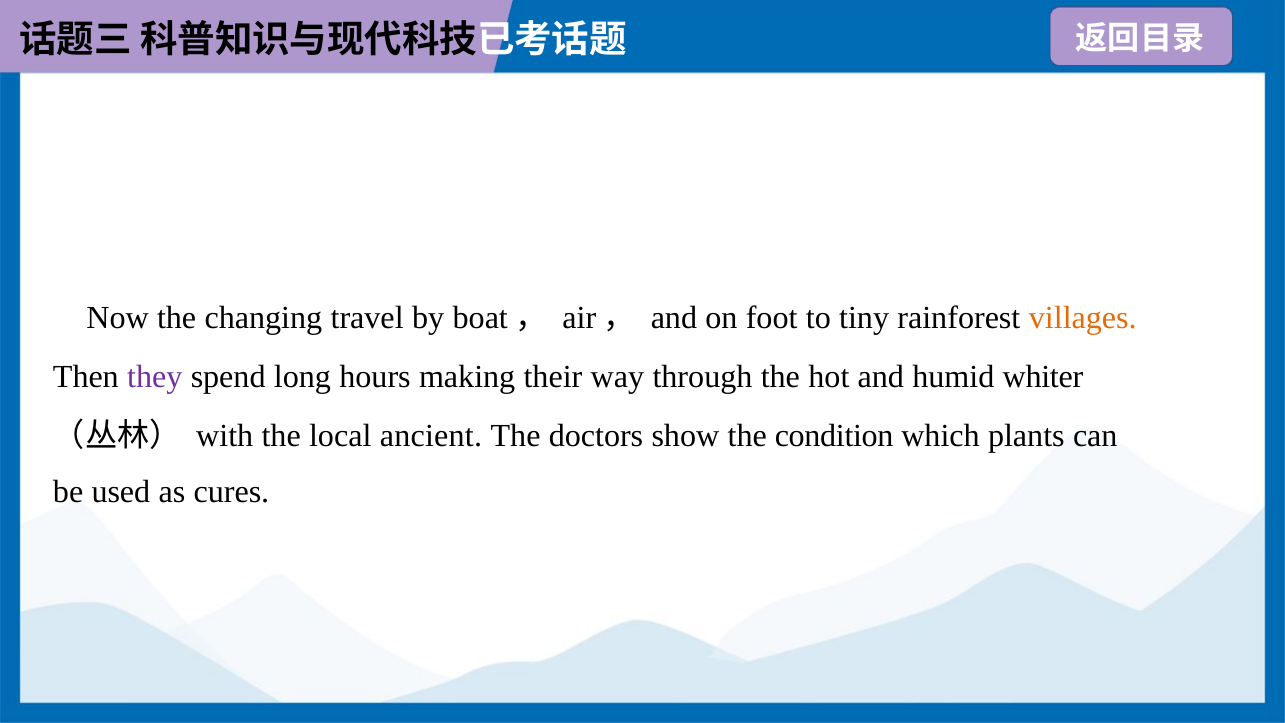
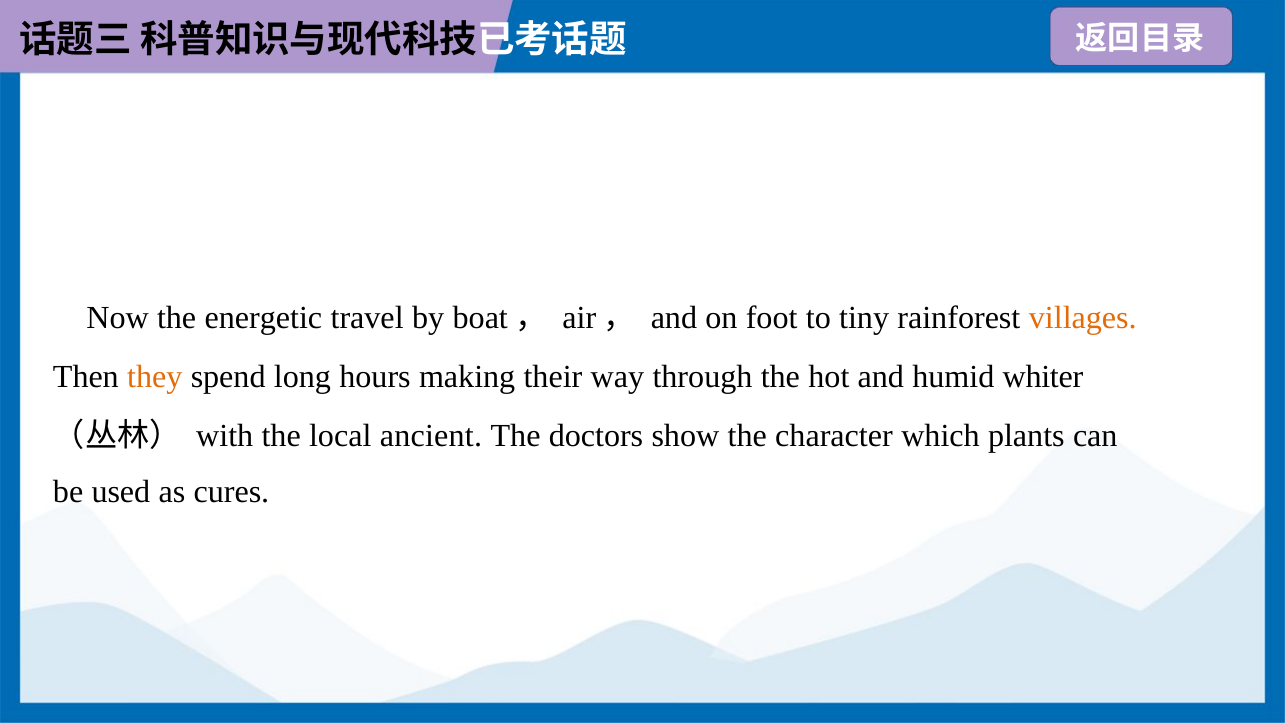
changing: changing -> energetic (263, 318)
they colour: purple -> orange (155, 377)
condition: condition -> character (834, 436)
